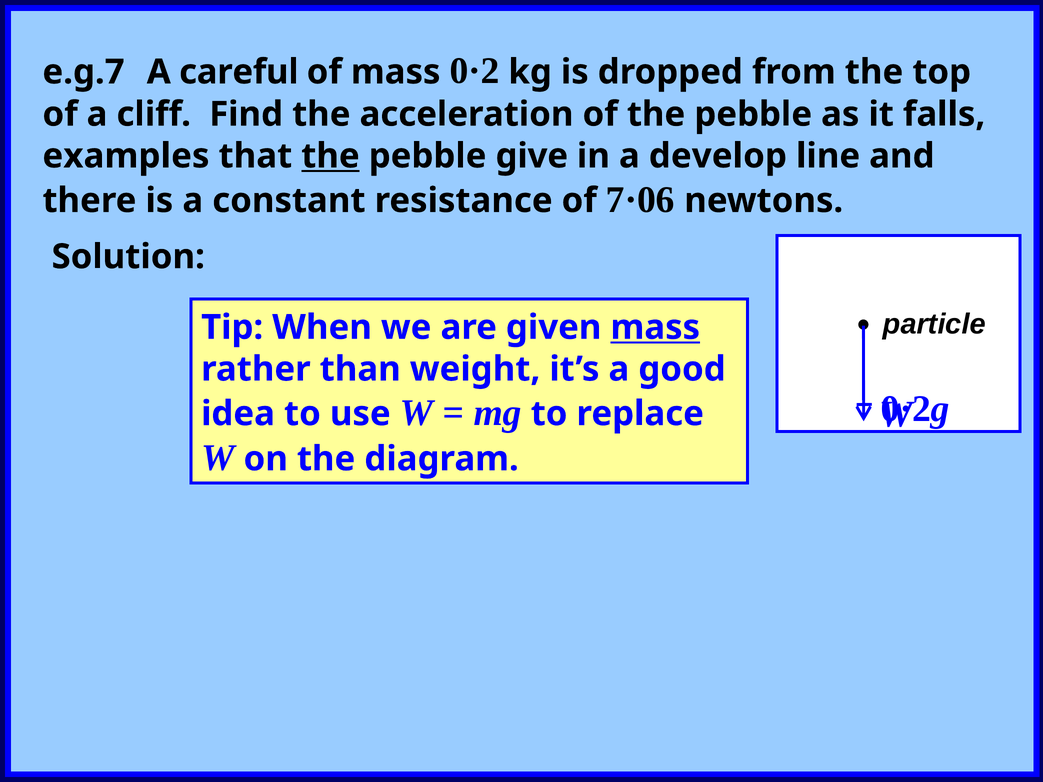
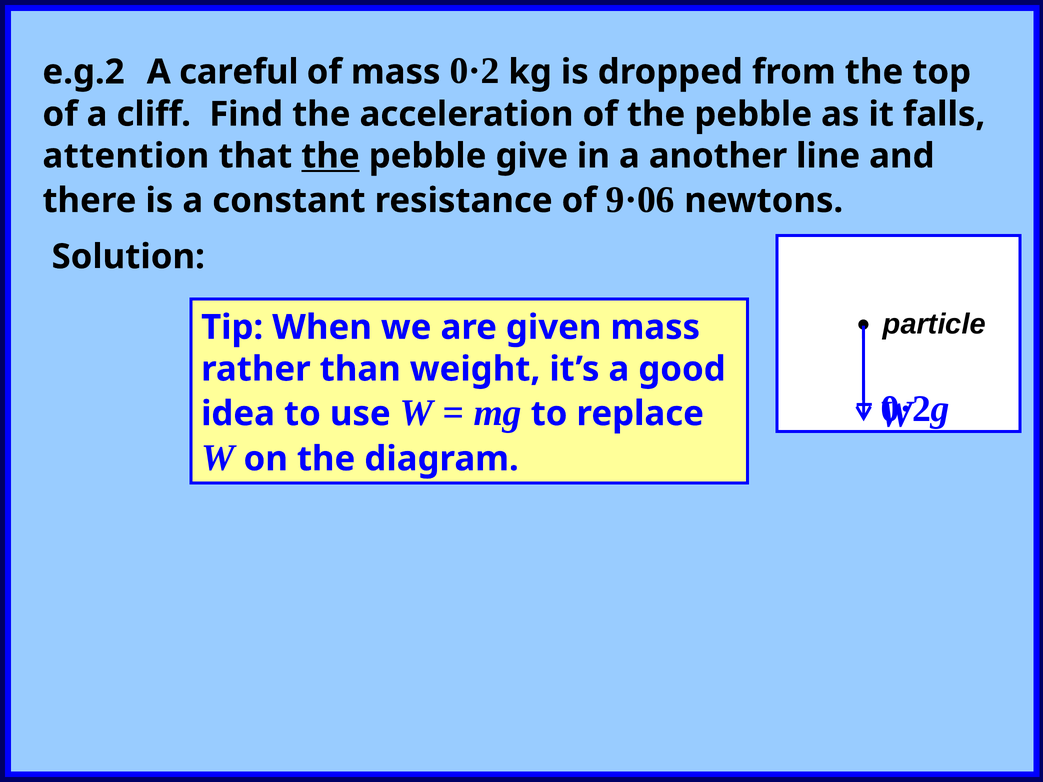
e.g.7: e.g.7 -> e.g.2 (84, 72)
examples: examples -> attention (126, 156)
develop: develop -> another (718, 156)
7·06: 7·06 -> 9·06 (640, 200)
mass underline: present -> none (655, 327)
